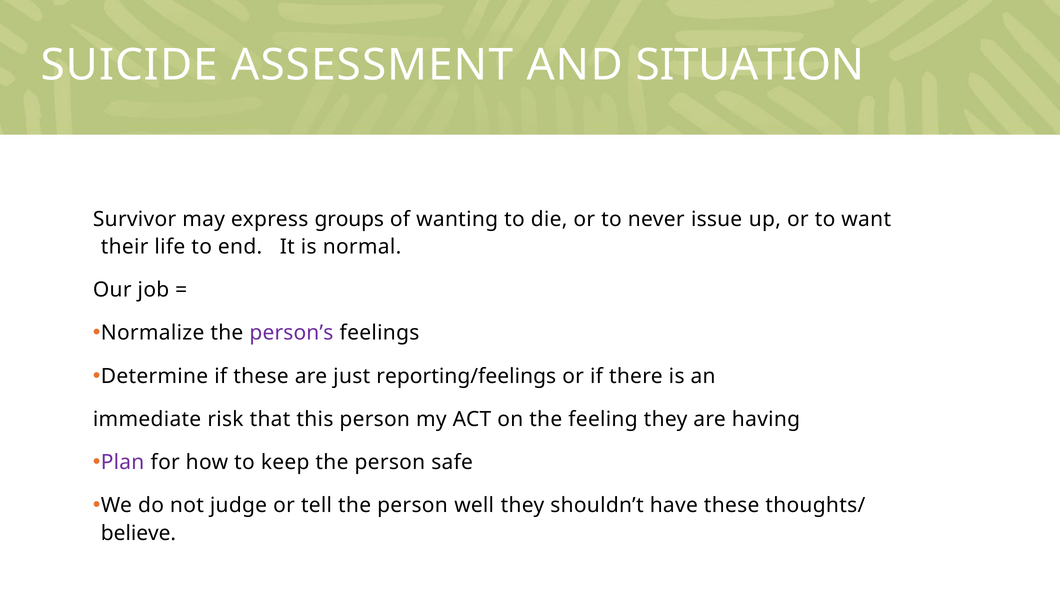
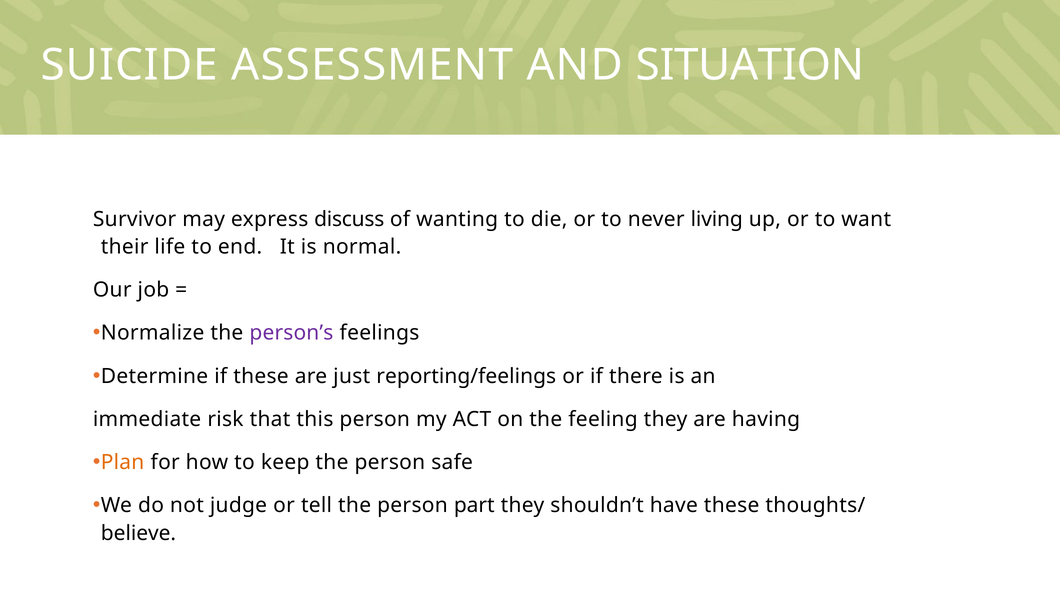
groups: groups -> discuss (349, 219)
issue: issue -> living (717, 219)
Plan colour: purple -> orange (123, 463)
well: well -> part (474, 506)
